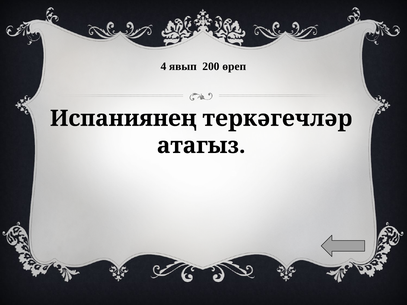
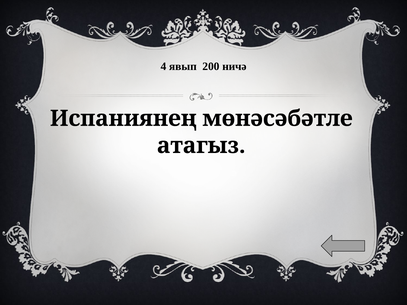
өреп: өреп -> ничә (234, 67)
теркәгечләр: теркәгечләр -> мөнәсәбәтле (278, 119)
